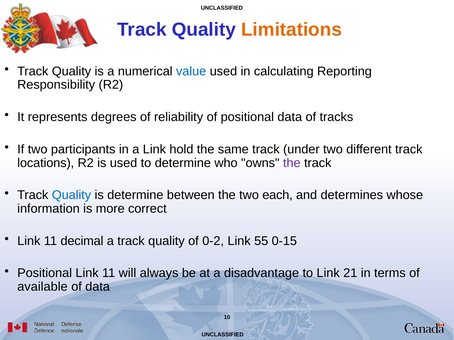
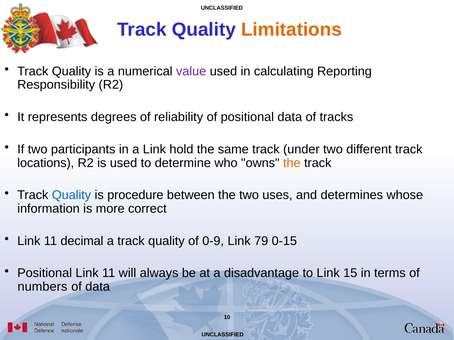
value colour: blue -> purple (191, 71)
the colour: purple -> orange (292, 163)
is determine: determine -> procedure (135, 195)
each: each -> uses (277, 195)
0-2: 0-2 -> 0-9 (213, 241)
55: 55 -> 79 (261, 241)
21: 21 -> 15 (350, 274)
available: available -> numbers (42, 287)
